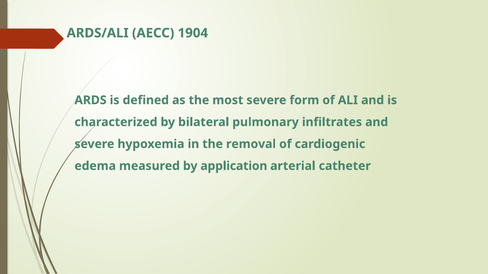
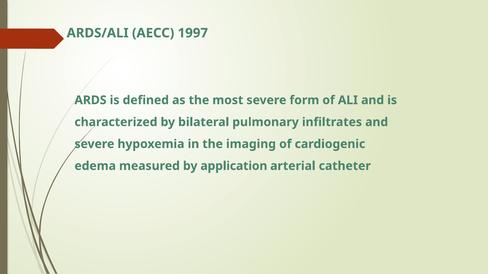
1904: 1904 -> 1997 (193, 33)
removal: removal -> imaging (251, 144)
